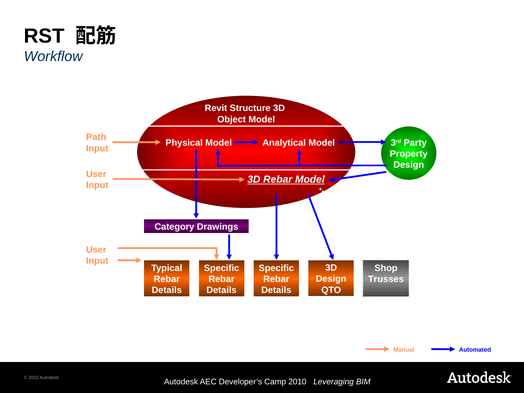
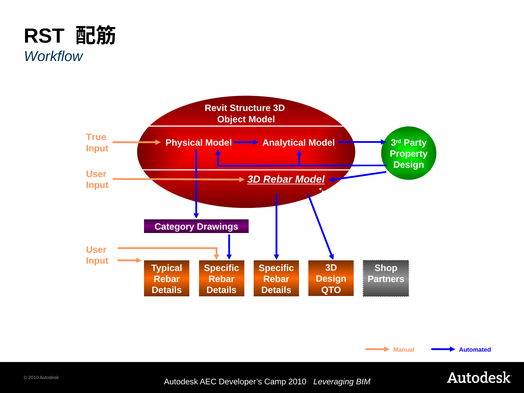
Path: Path -> True (96, 137)
Trusses: Trusses -> Partners (386, 279)
